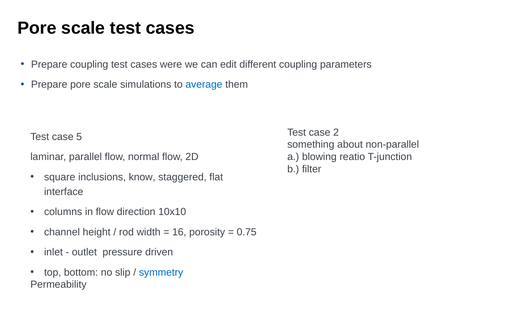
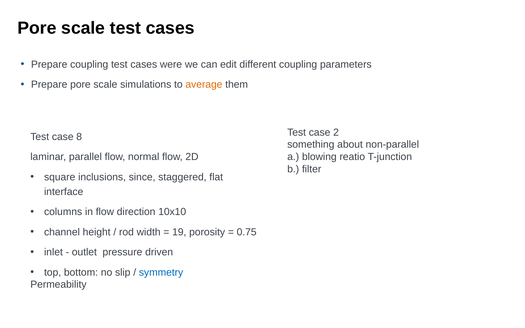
average colour: blue -> orange (204, 85)
5: 5 -> 8 (79, 137)
know: know -> since (142, 177)
16: 16 -> 19 (179, 232)
